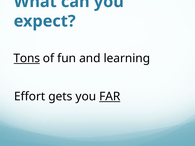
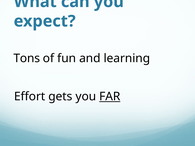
Tons underline: present -> none (27, 58)
